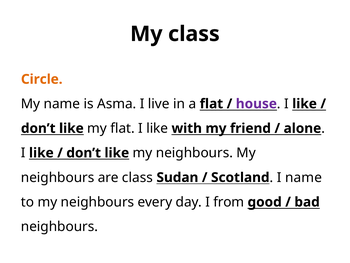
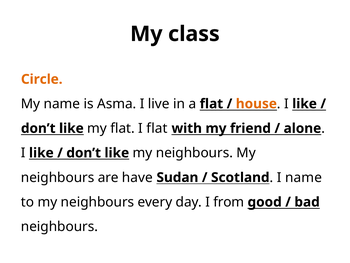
house colour: purple -> orange (256, 104)
flat I like: like -> flat (157, 128)
are class: class -> have (137, 177)
